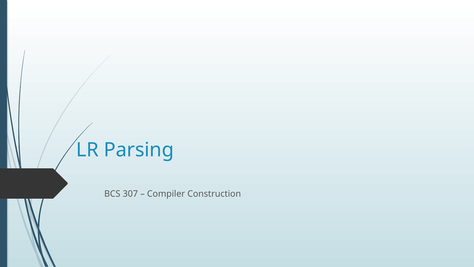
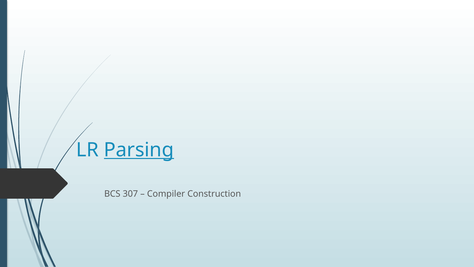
Parsing underline: none -> present (139, 150)
